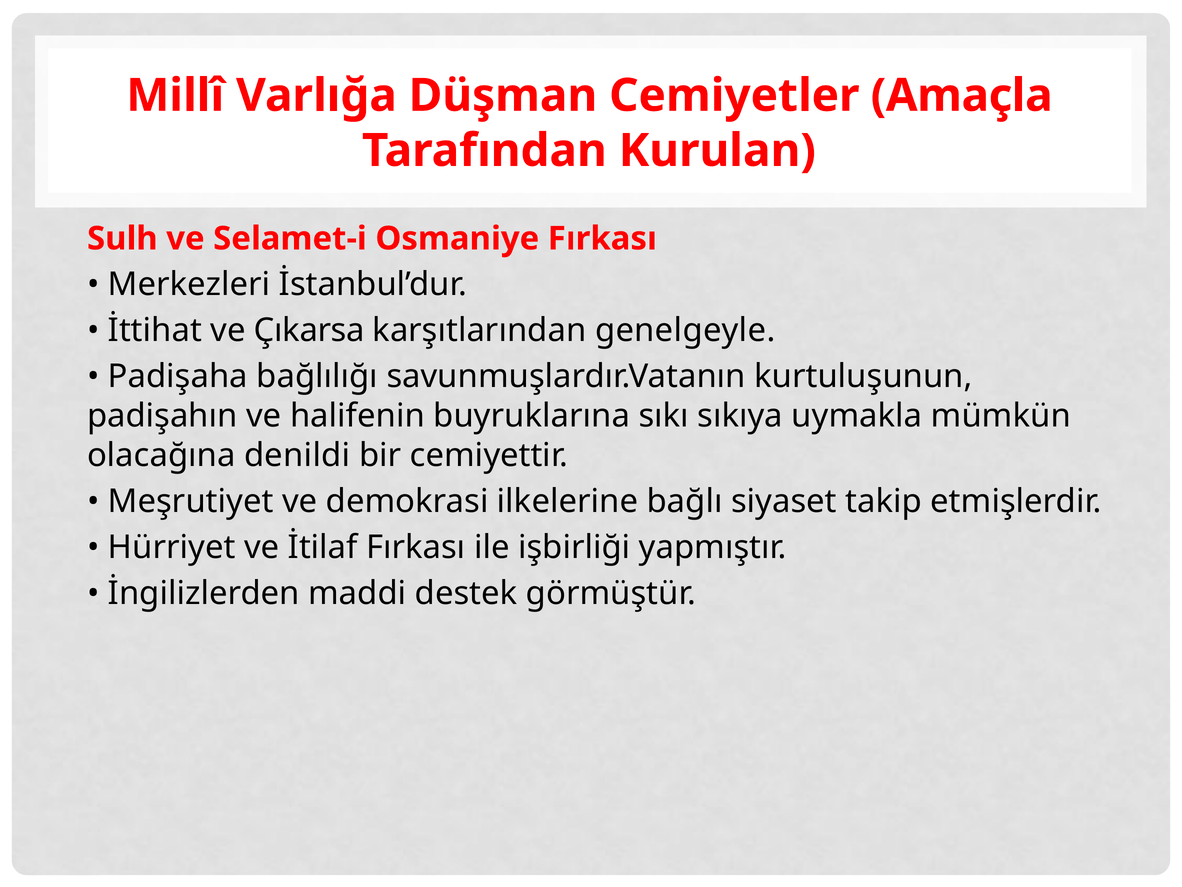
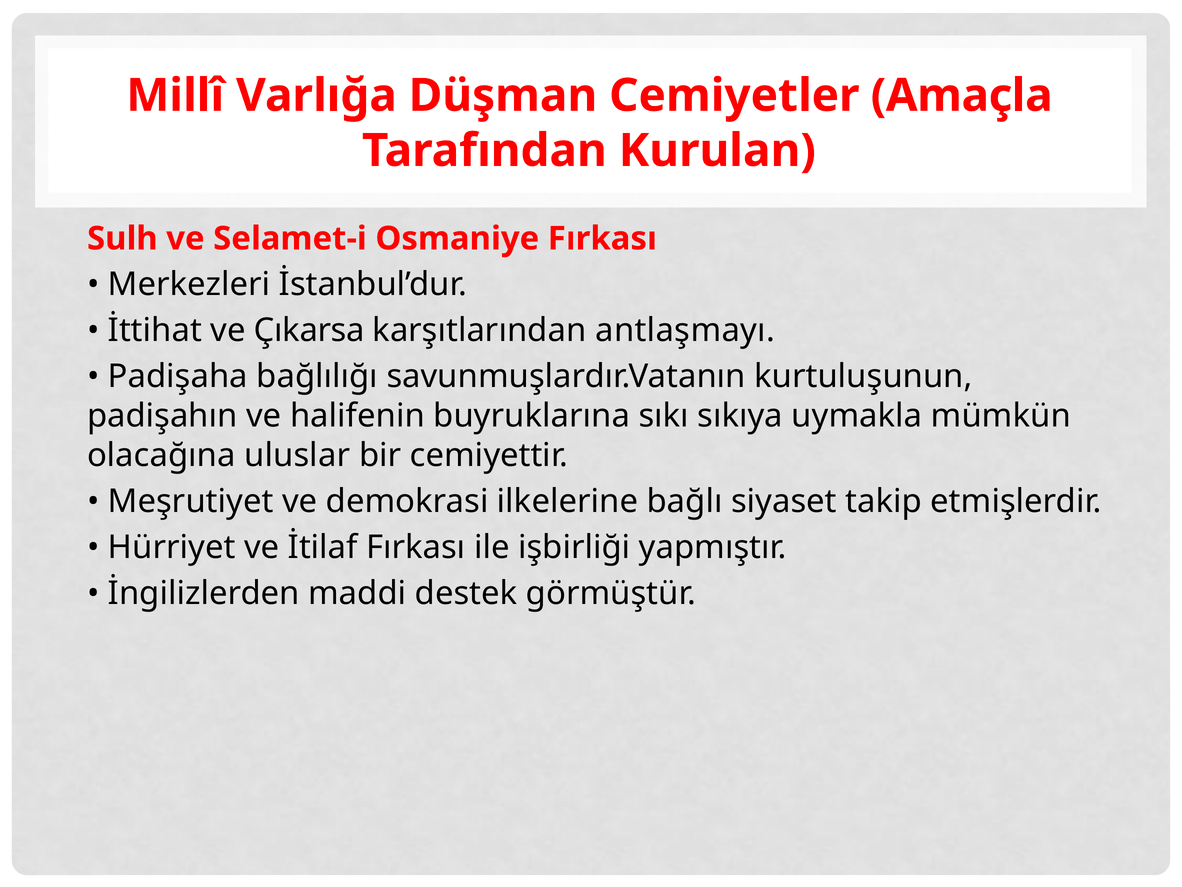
genelgeyle: genelgeyle -> antlaşmayı (685, 330)
denildi: denildi -> uluslar (297, 455)
